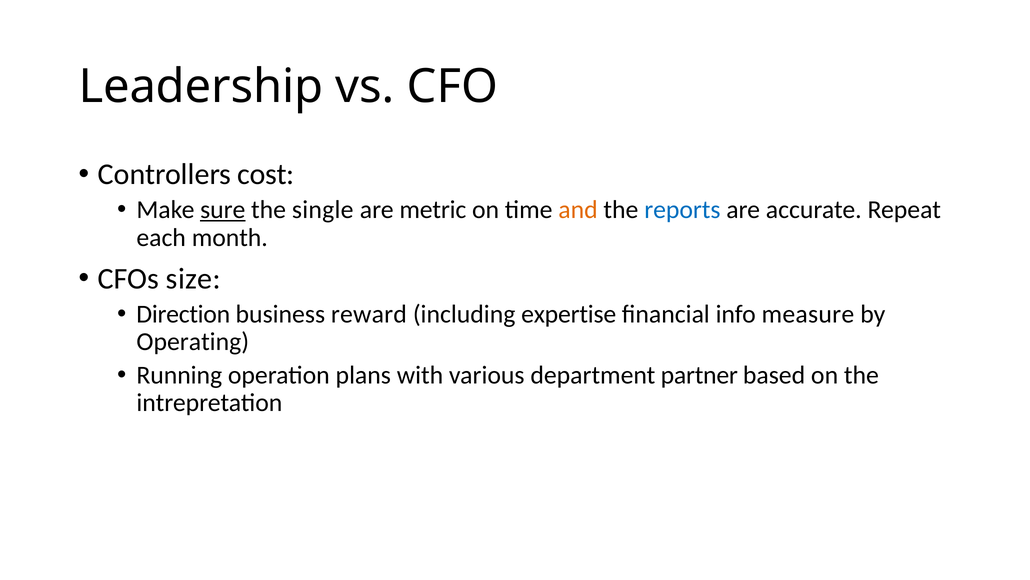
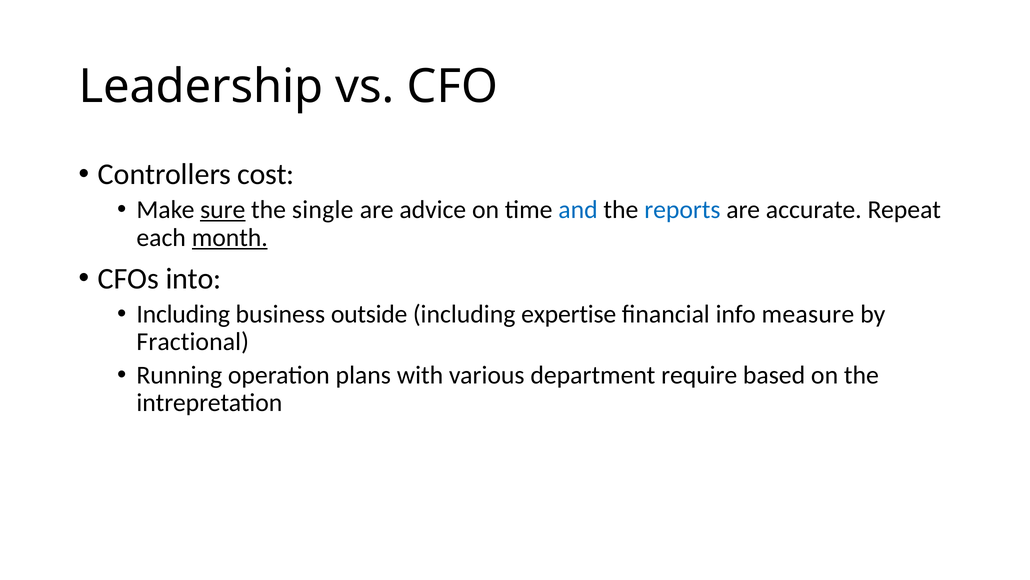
metric: metric -> advice (433, 210)
and colour: orange -> blue (578, 210)
month underline: none -> present (230, 237)
size: size -> into (194, 278)
Direction: Direction -> Including (183, 314)
reward: reward -> outside (369, 314)
Operating: Operating -> Fractional (193, 342)
partner: partner -> require (699, 375)
